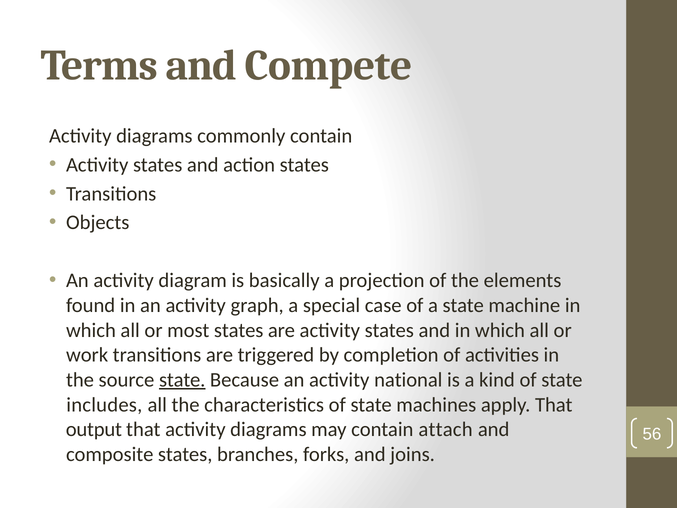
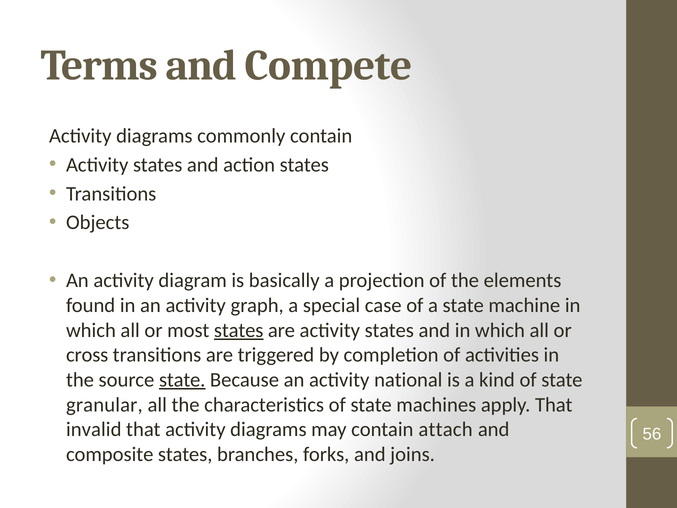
states underline: none -> present (239, 330)
work: work -> cross (87, 355)
includes: includes -> granular (104, 405)
output: output -> invalid (94, 429)
